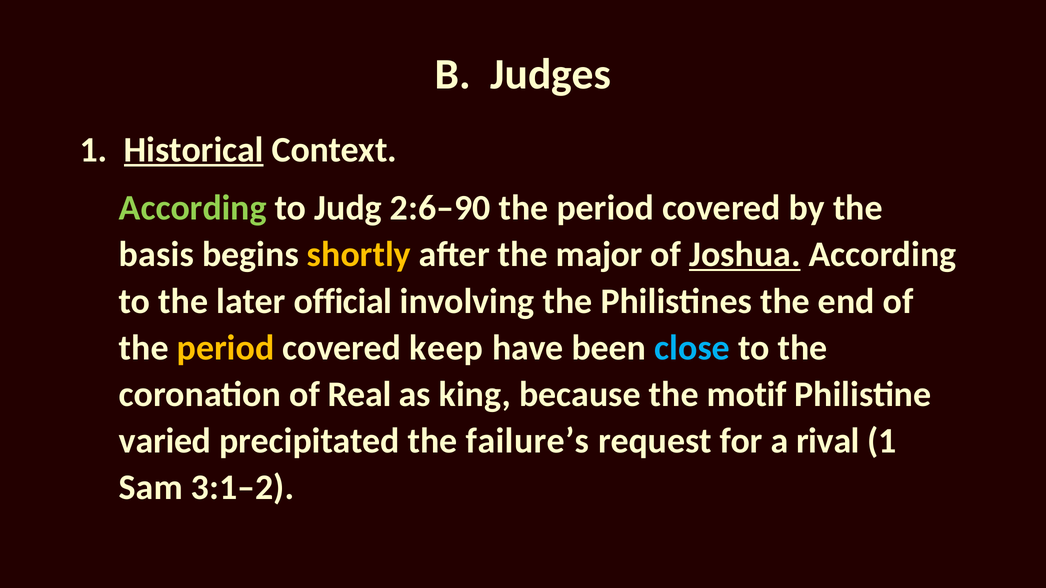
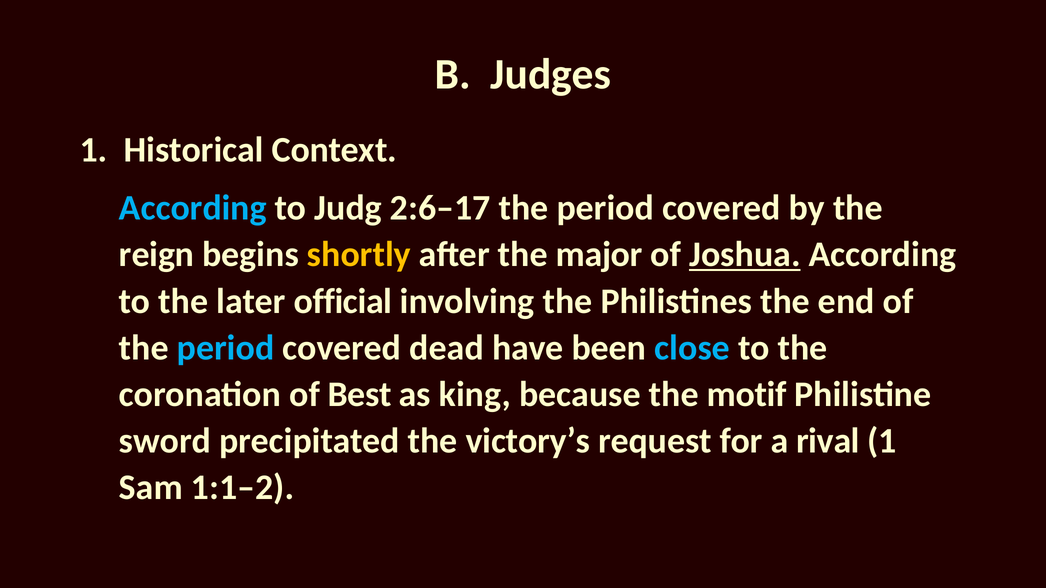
Historical underline: present -> none (194, 150)
According colour: light green -> light blue (193, 208)
2:6–90: 2:6–90 -> 2:6–17 (440, 208)
basis: basis -> reign (157, 255)
period colour: yellow -> light blue (226, 348)
keep: keep -> dead (446, 348)
Real: Real -> Best (359, 394)
varied: varied -> sword (165, 441)
failure’s: failure’s -> victory’s (528, 441)
3:1–2: 3:1–2 -> 1:1–2 (243, 488)
